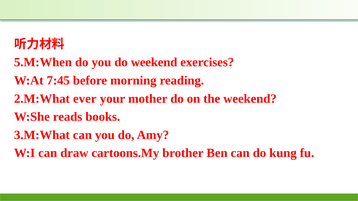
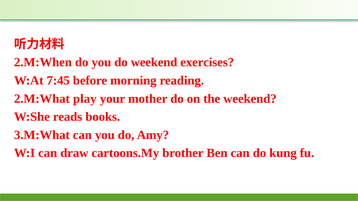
5.M:When: 5.M:When -> 2.M:When (43, 62)
ever: ever -> play (85, 99)
